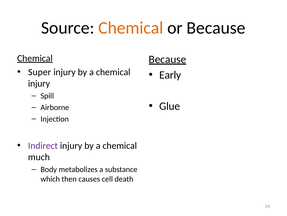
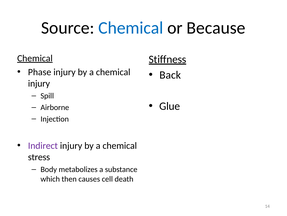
Chemical colour: orange -> blue (131, 28)
Because: Because -> Stiffness (168, 59)
Super: Super -> Phase (40, 72)
Early: Early -> Back (170, 75)
much: much -> stress (39, 157)
